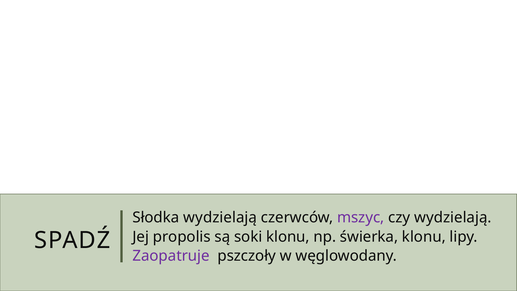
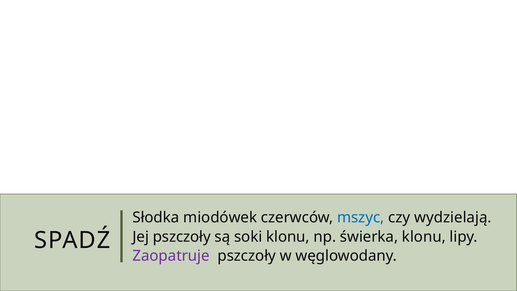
Słodka wydzielają: wydzielają -> miodówek (220, 217)
mszyc colour: purple -> blue (361, 217)
Jej propolis: propolis -> pszczoły (182, 237)
